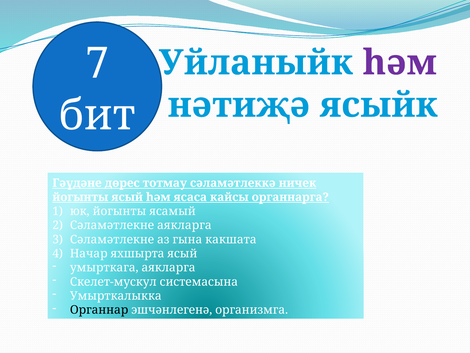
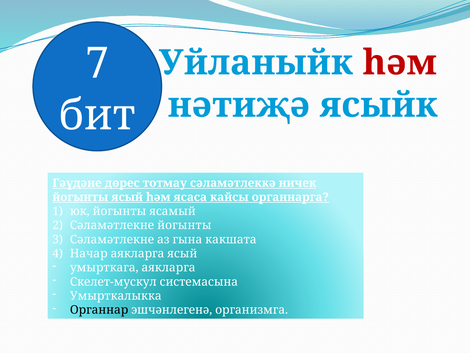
һәм colour: purple -> red (400, 63)
Сәламәтлекне аякларга: аякларга -> йогынты (184, 225)
Начар яхшырта: яхшырта -> аякларга (137, 253)
